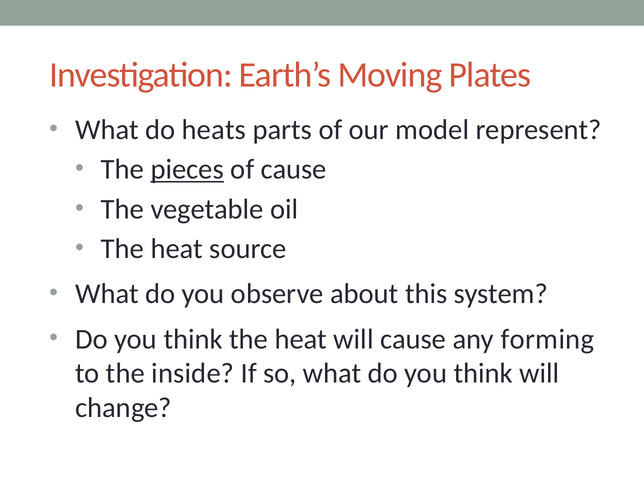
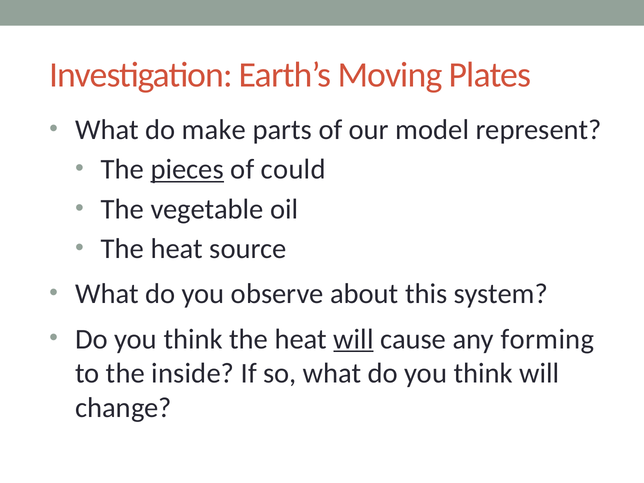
heats: heats -> make (214, 130)
of cause: cause -> could (293, 169)
will underline: none -> present (354, 339)
